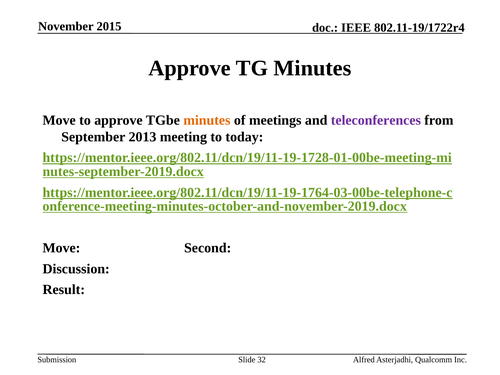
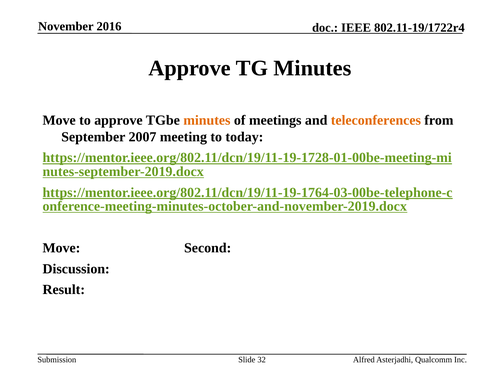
2015: 2015 -> 2016 (109, 27)
teleconferences colour: purple -> orange (376, 120)
2013: 2013 -> 2007 (143, 137)
